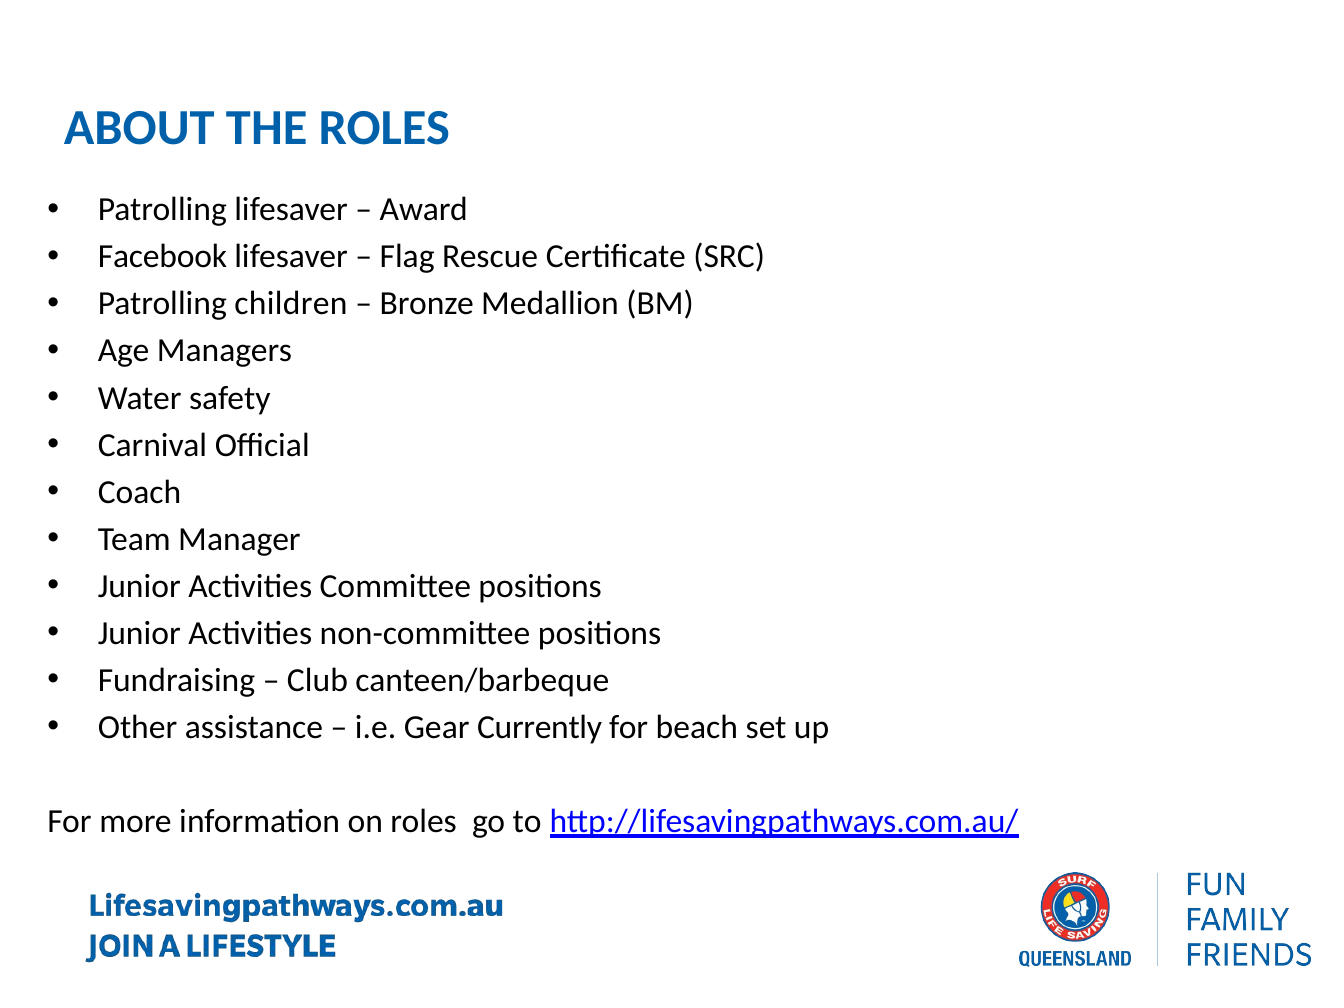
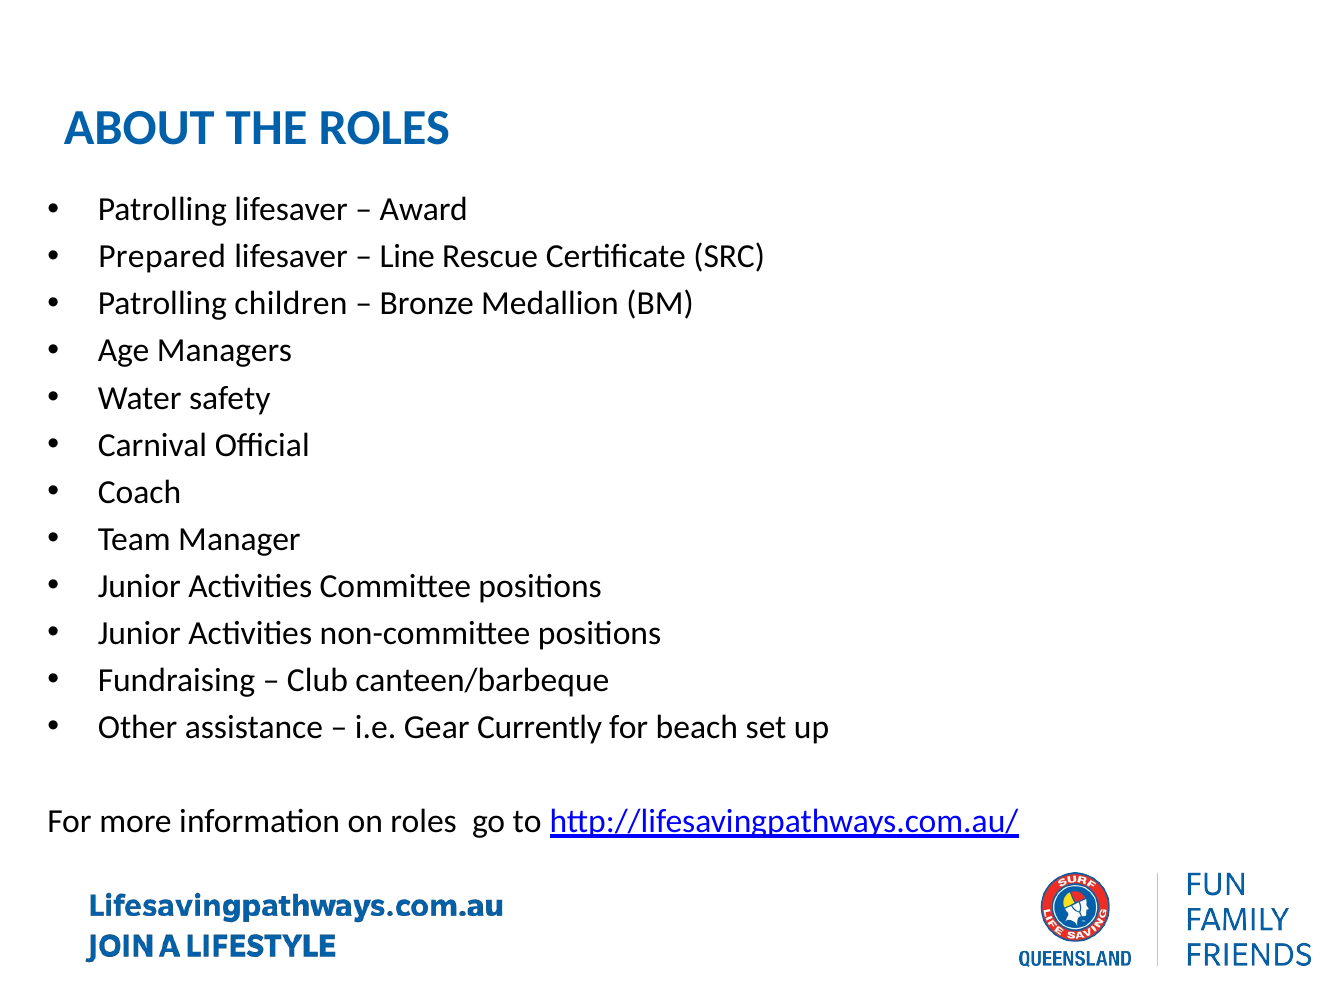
Facebook: Facebook -> Prepared (162, 257)
Flag: Flag -> Line (407, 257)
